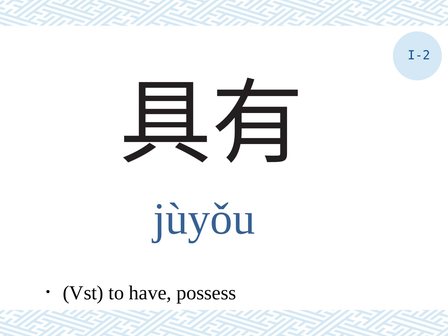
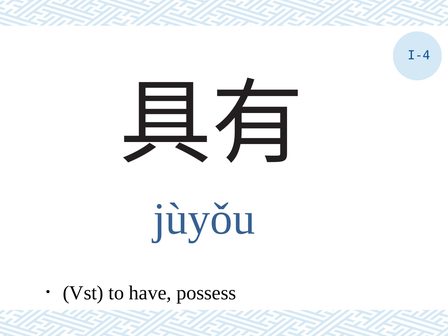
I-2: I-2 -> I-4 (419, 55)
